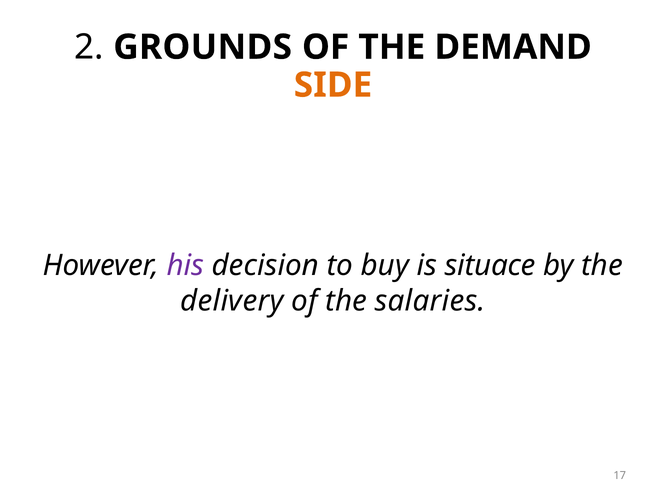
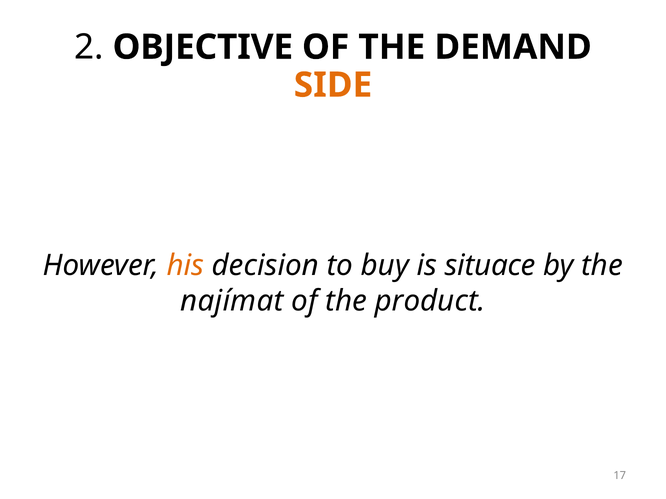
GROUNDS: GROUNDS -> OBJECTIVE (203, 47)
his colour: purple -> orange (185, 266)
delivery: delivery -> najímat (232, 301)
salaries: salaries -> product (430, 301)
